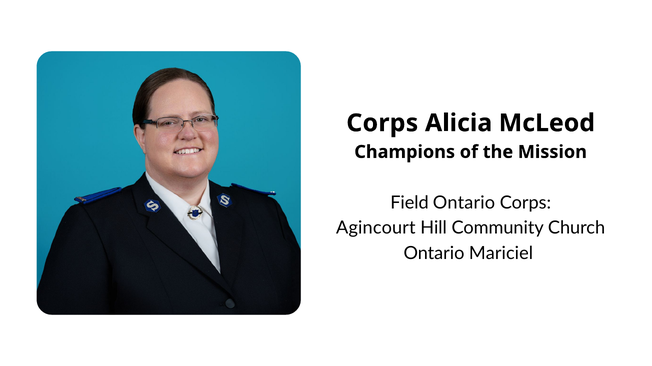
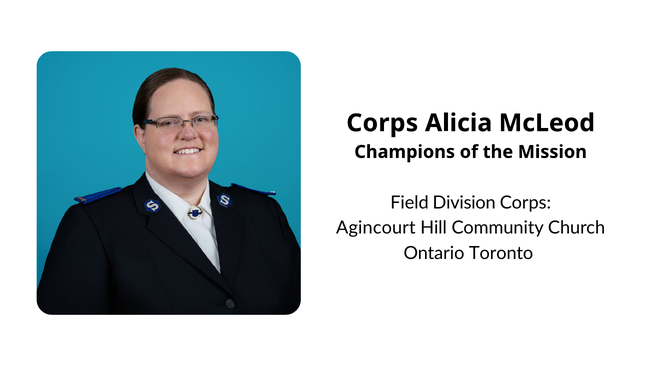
Field Ontario: Ontario -> Division (464, 203)
Mariciel: Mariciel -> Toronto (501, 254)
